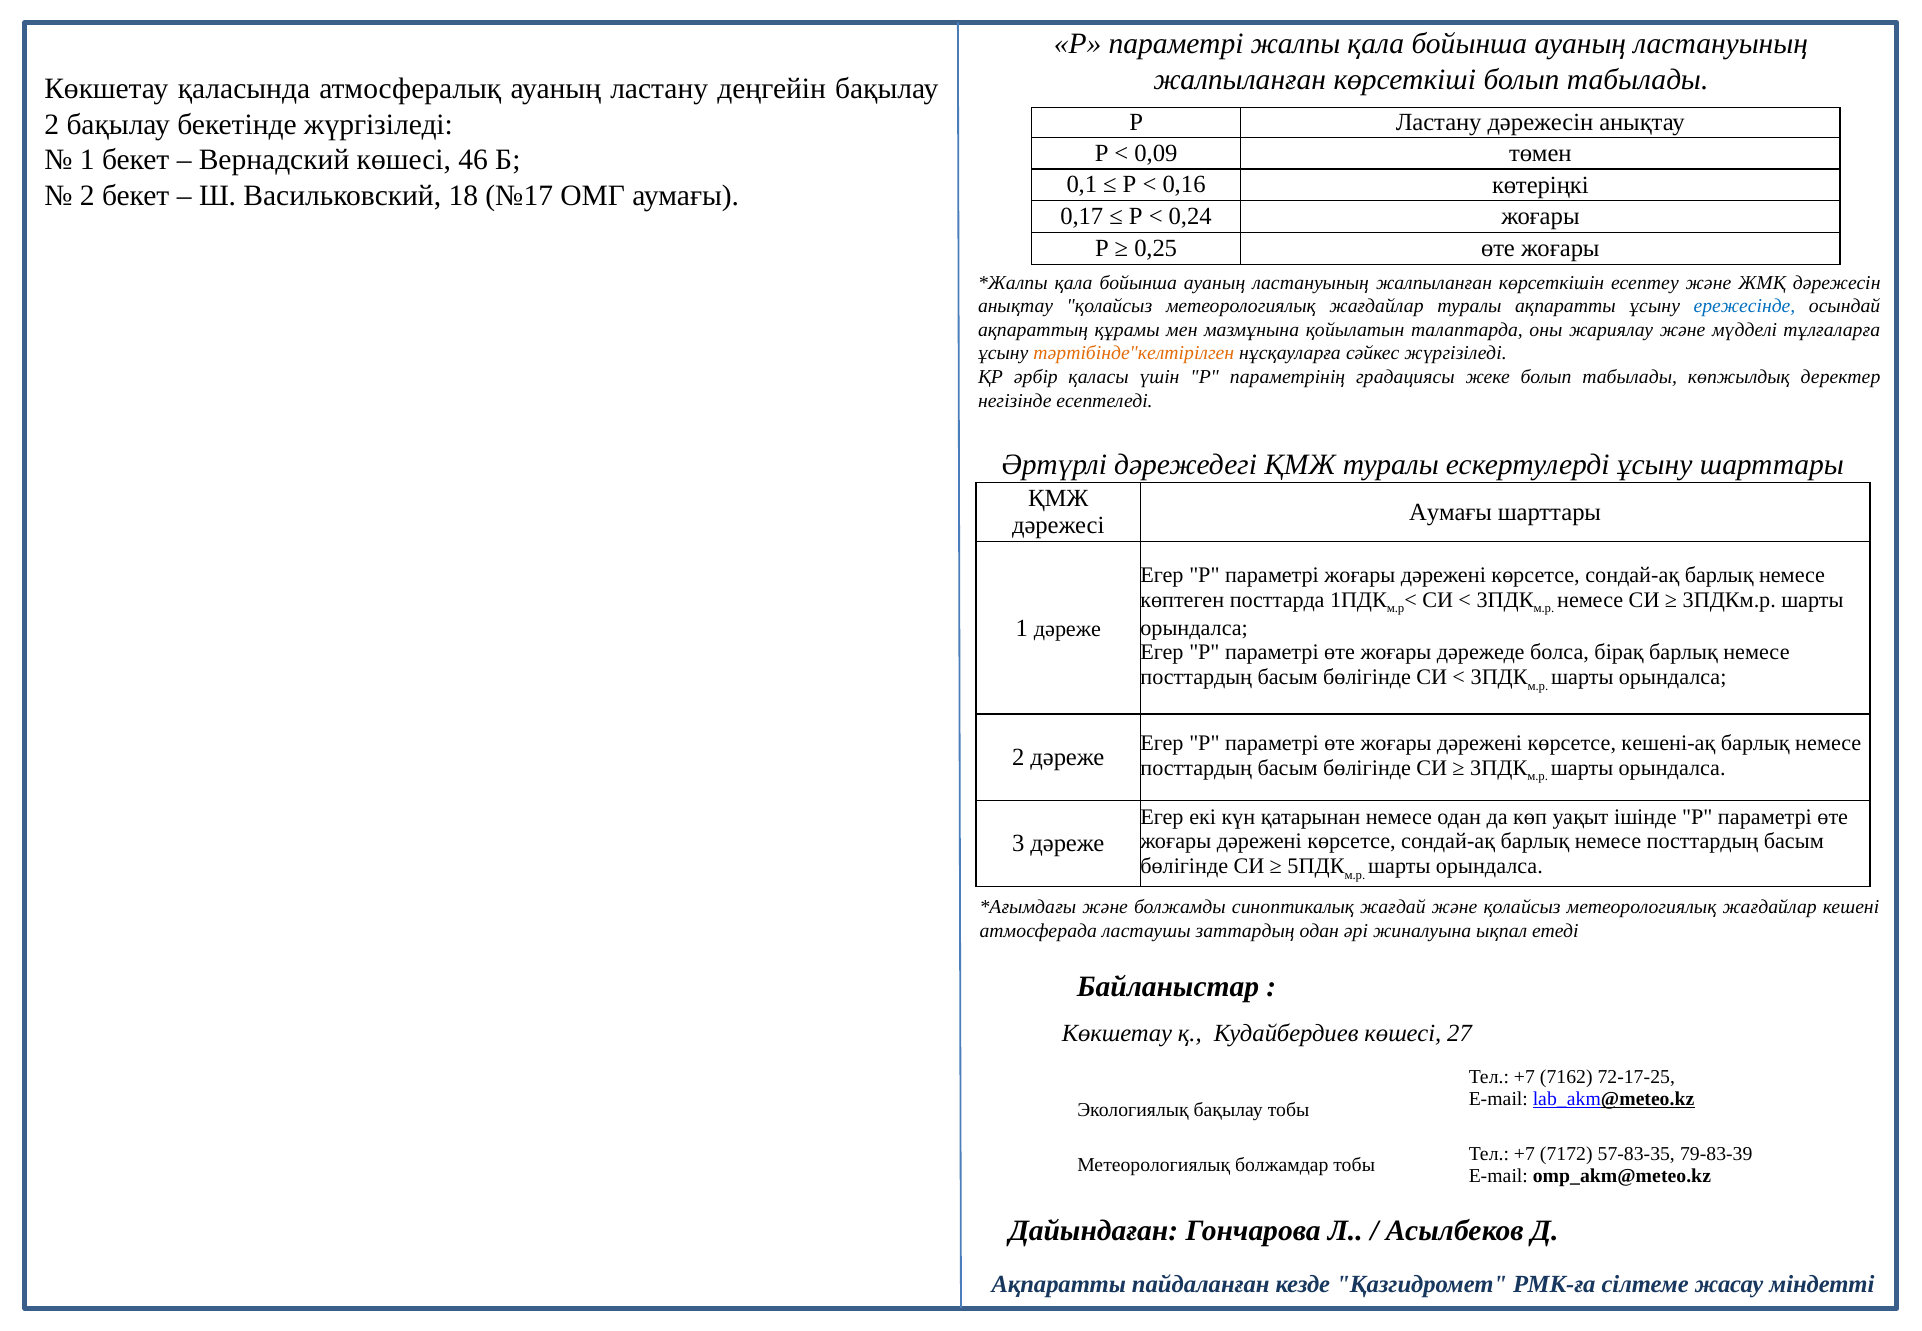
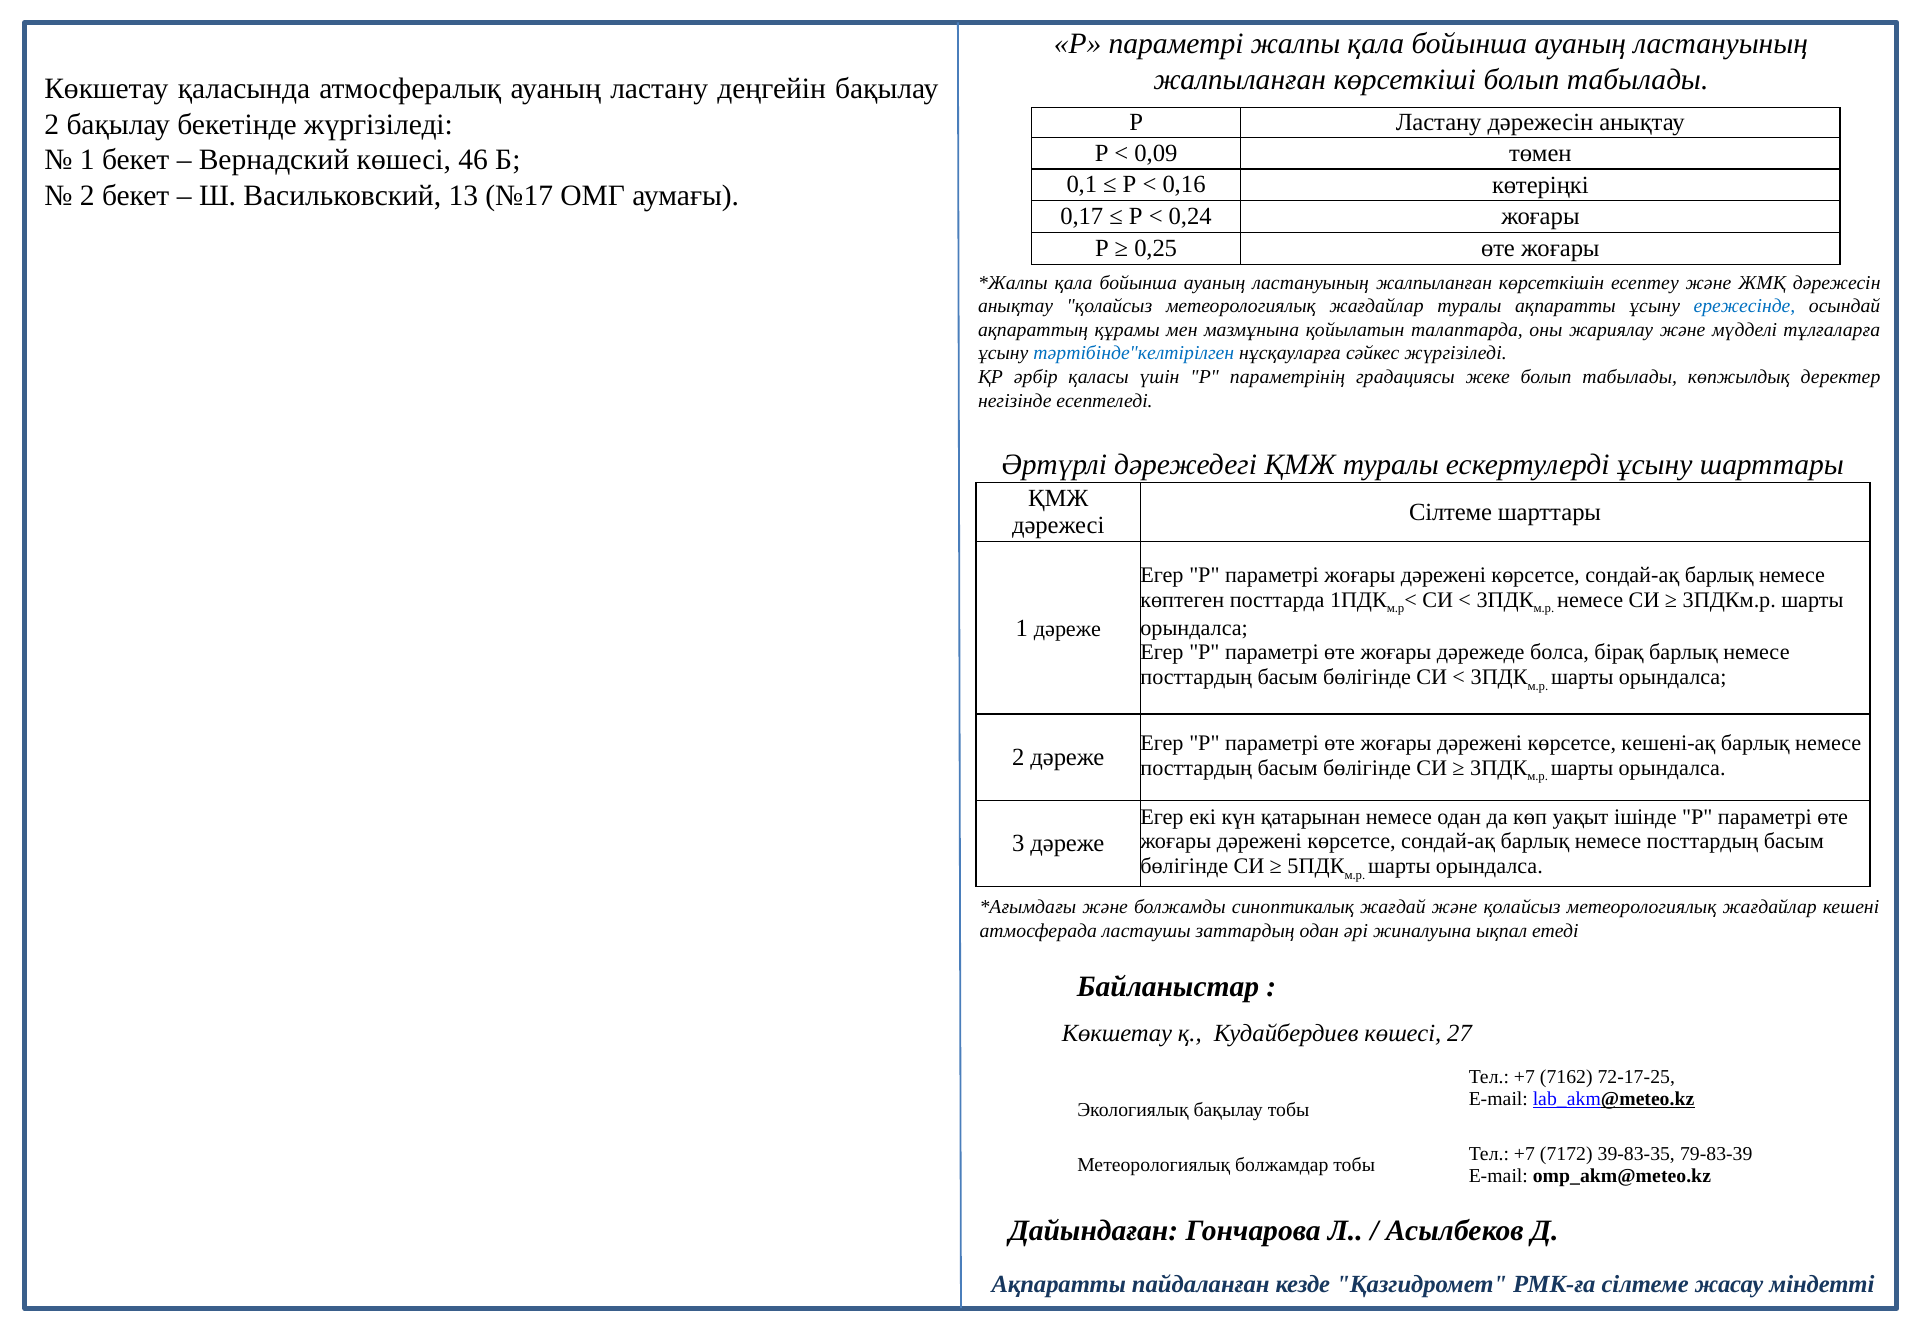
18: 18 -> 13 (463, 195)
тәртібінде"келтірілген colour: orange -> blue (1134, 353)
Аумағы: Аумағы -> Сілтеме (1451, 512)
57-83-35: 57-83-35 -> 39-83-35 (1636, 1153)
